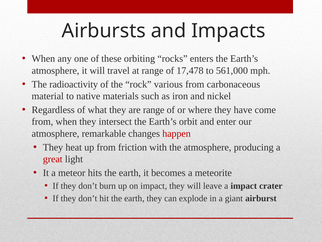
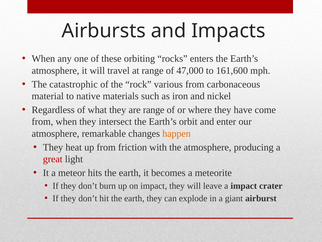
17,478: 17,478 -> 47,000 (190, 70)
561,000: 561,000 -> 161,600 (232, 70)
radioactivity: radioactivity -> catastrophic (74, 84)
happen colour: red -> orange (177, 133)
